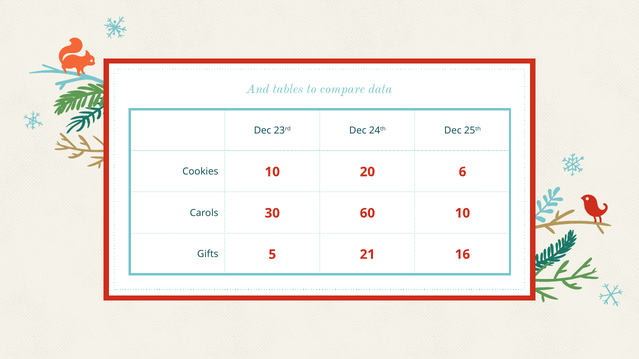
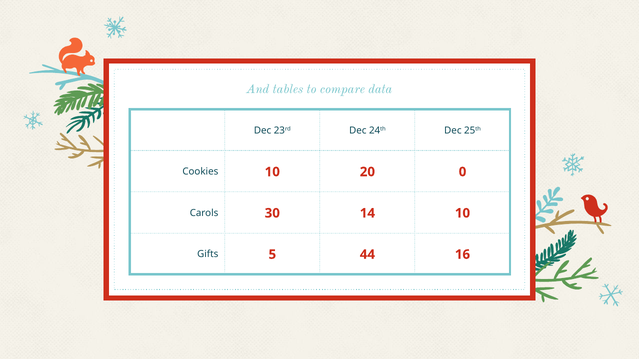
6: 6 -> 0 (463, 172)
60: 60 -> 14 (367, 213)
21: 21 -> 44 (367, 255)
